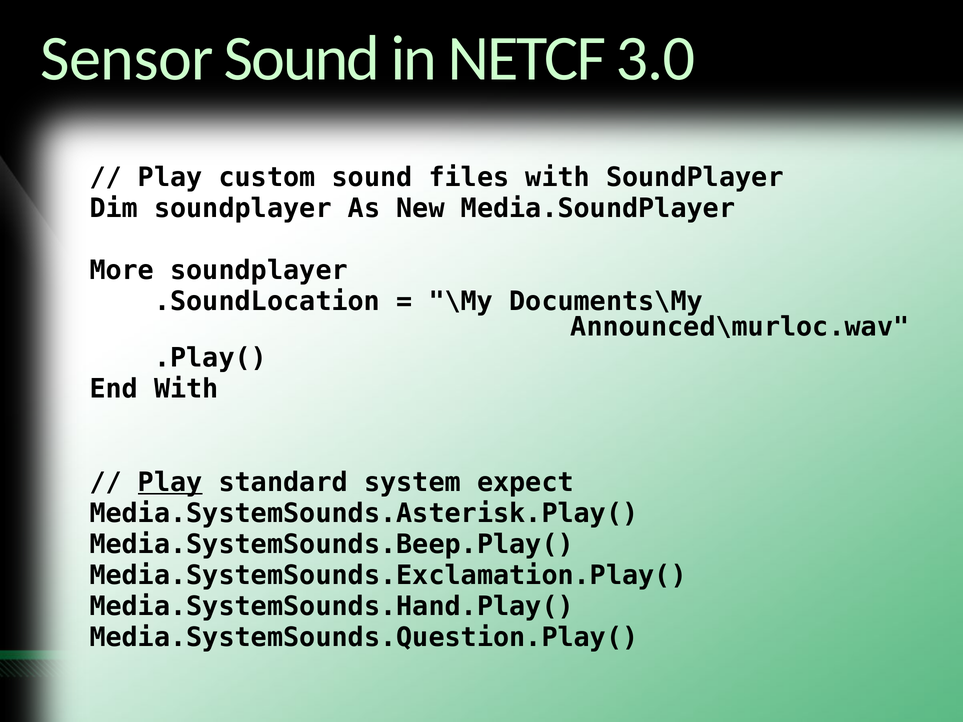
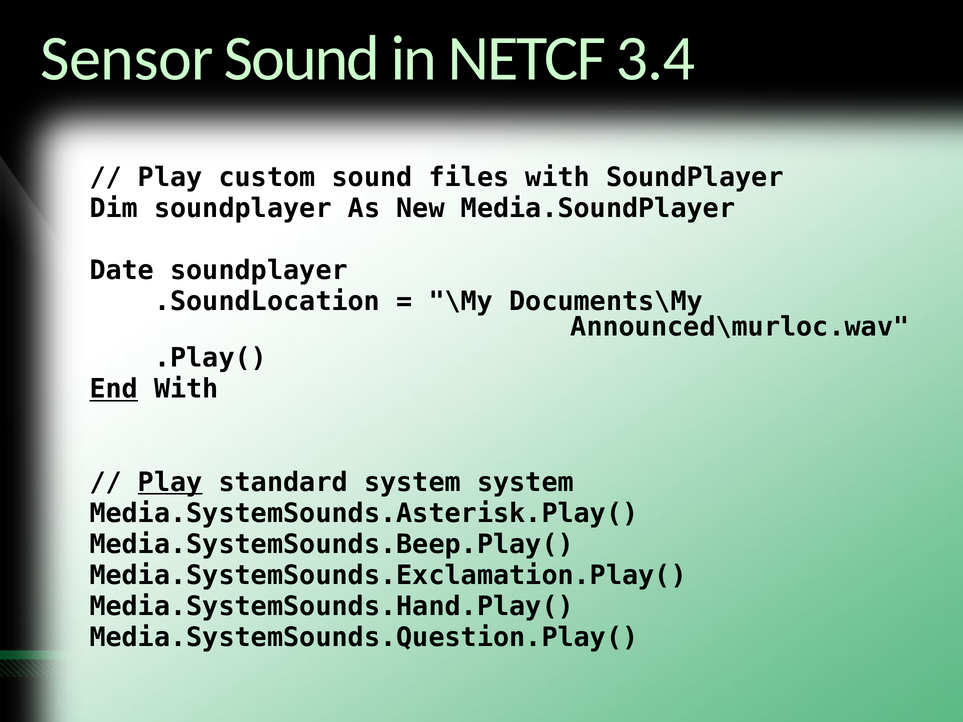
3.0: 3.0 -> 3.4 (656, 59)
More: More -> Date (122, 270)
End underline: none -> present (114, 389)
system expect: expect -> system (525, 482)
